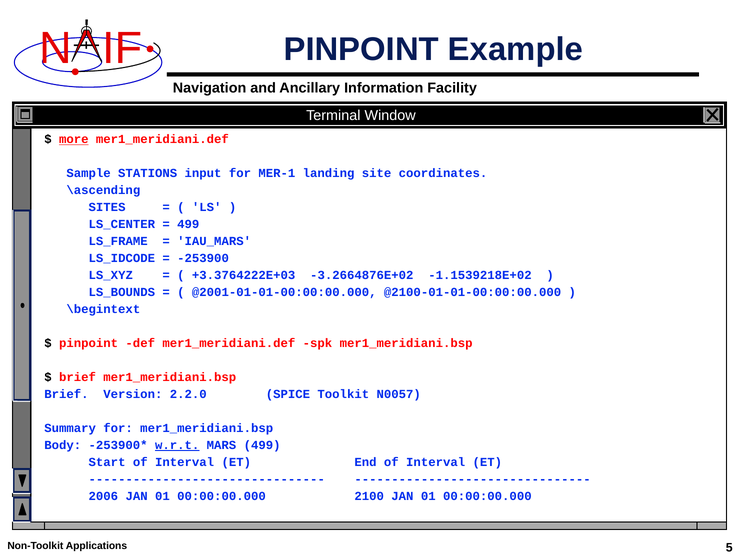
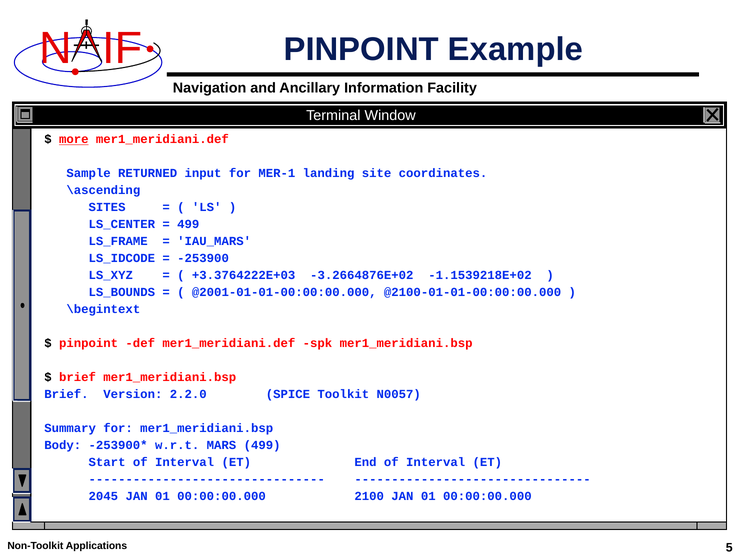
STATIONS: STATIONS -> RETURNED (148, 173)
w.r.t underline: present -> none (177, 445)
2006: 2006 -> 2045 (103, 496)
